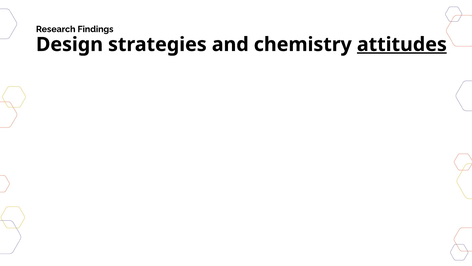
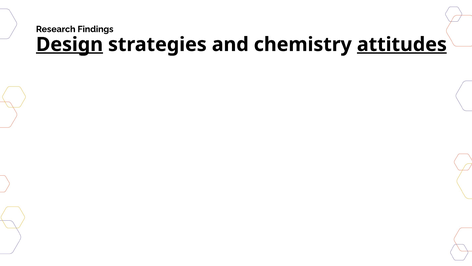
Design underline: none -> present (69, 44)
